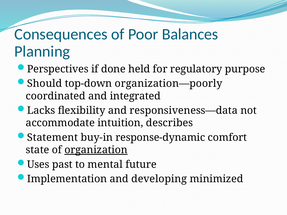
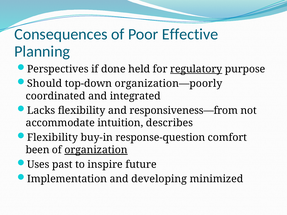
Balances: Balances -> Effective (190, 34)
regulatory underline: none -> present (196, 69)
responsiveness—data: responsiveness—data -> responsiveness—from (184, 111)
Statement: Statement -> Flexibility (53, 138)
response-dynamic: response-dynamic -> response-question (160, 138)
state: state -> been (38, 150)
mental: mental -> inspire (105, 165)
